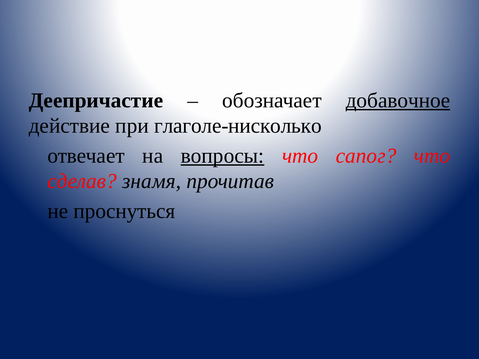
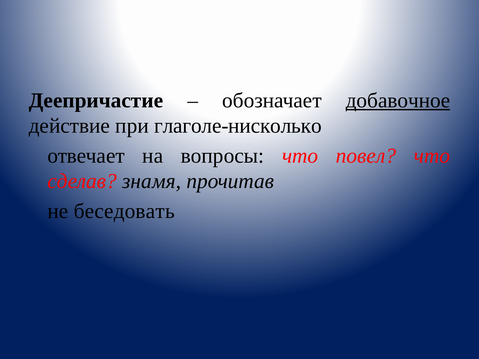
вопросы underline: present -> none (222, 156)
сапог: сапог -> повел (366, 156)
проснуться: проснуться -> беседовать (124, 211)
